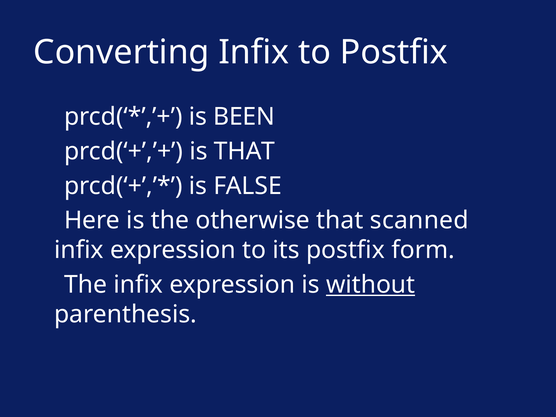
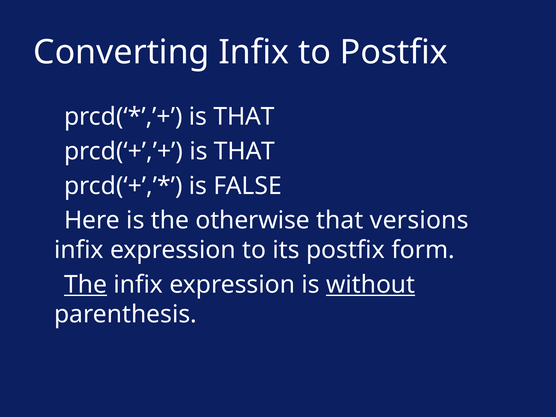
BEEN: BEEN -> THAT (244, 117)
scanned: scanned -> versions (419, 220)
The underline: none -> present (85, 285)
